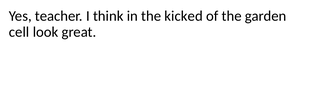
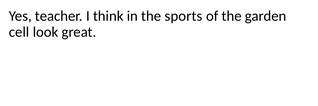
kicked: kicked -> sports (184, 16)
